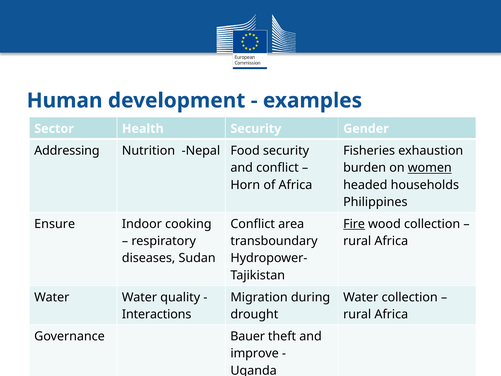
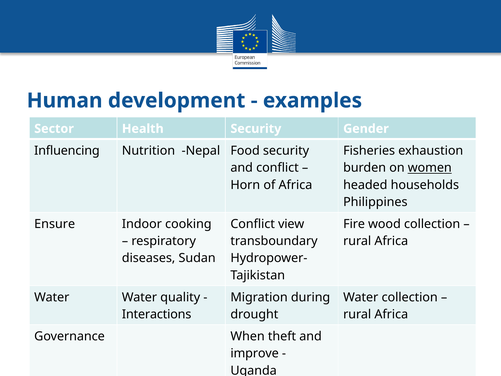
Addressing: Addressing -> Influencing (67, 151)
area: area -> view (291, 224)
Fire underline: present -> none (354, 224)
Bauer: Bauer -> When (248, 336)
